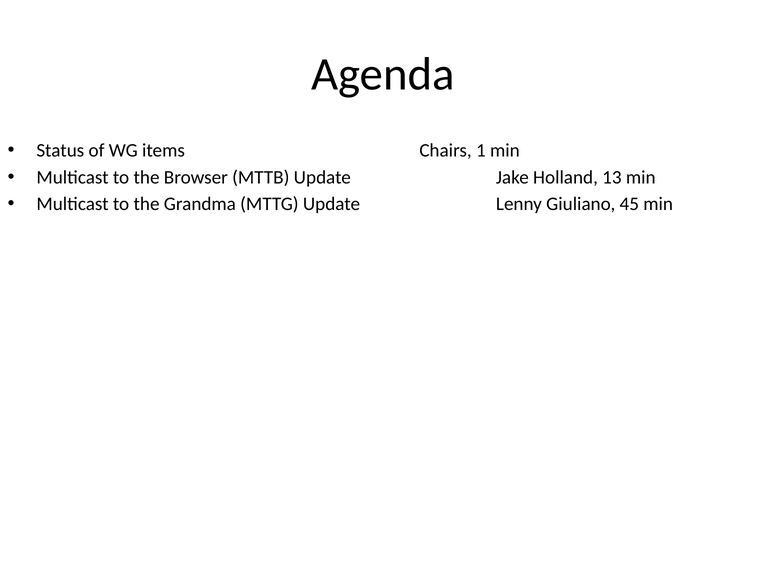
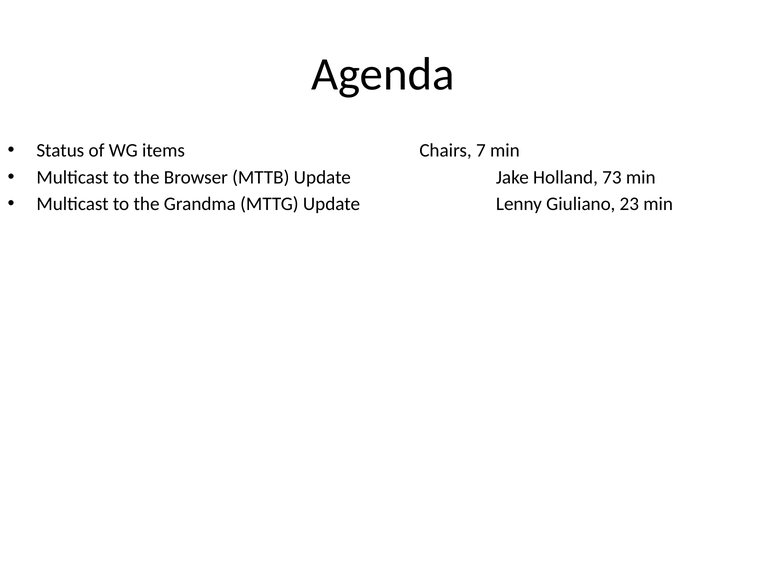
1: 1 -> 7 (481, 151)
13: 13 -> 73 (612, 178)
45: 45 -> 23 (629, 204)
